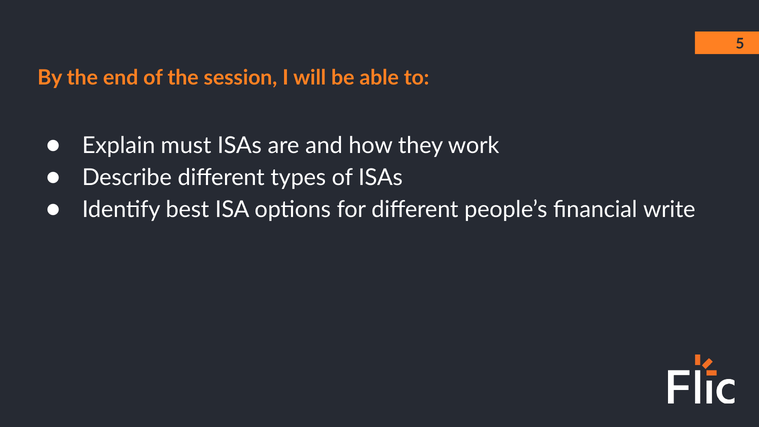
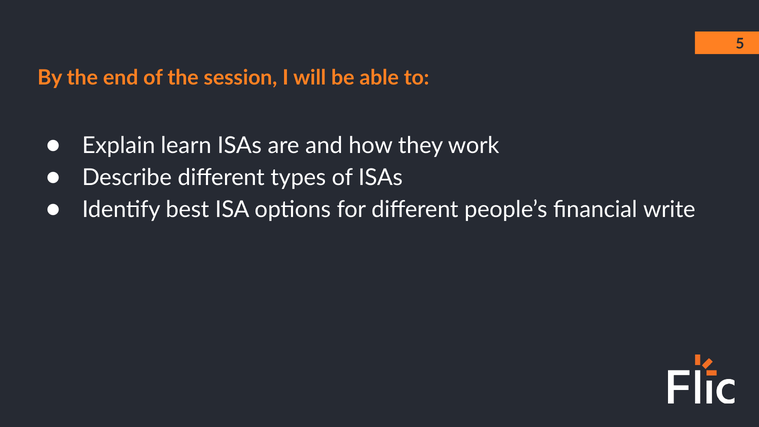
must: must -> learn (186, 146)
